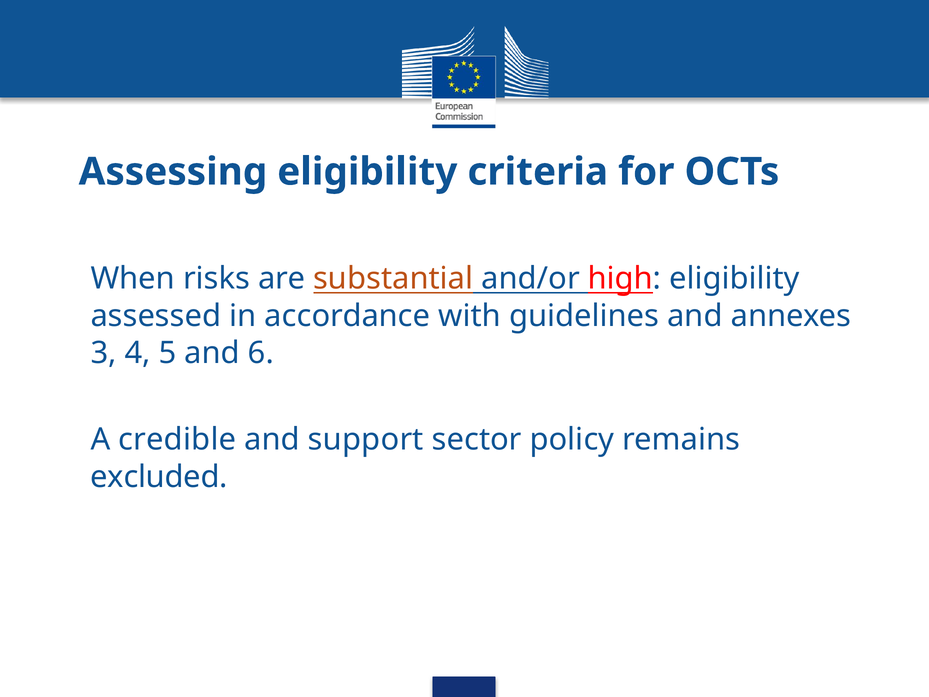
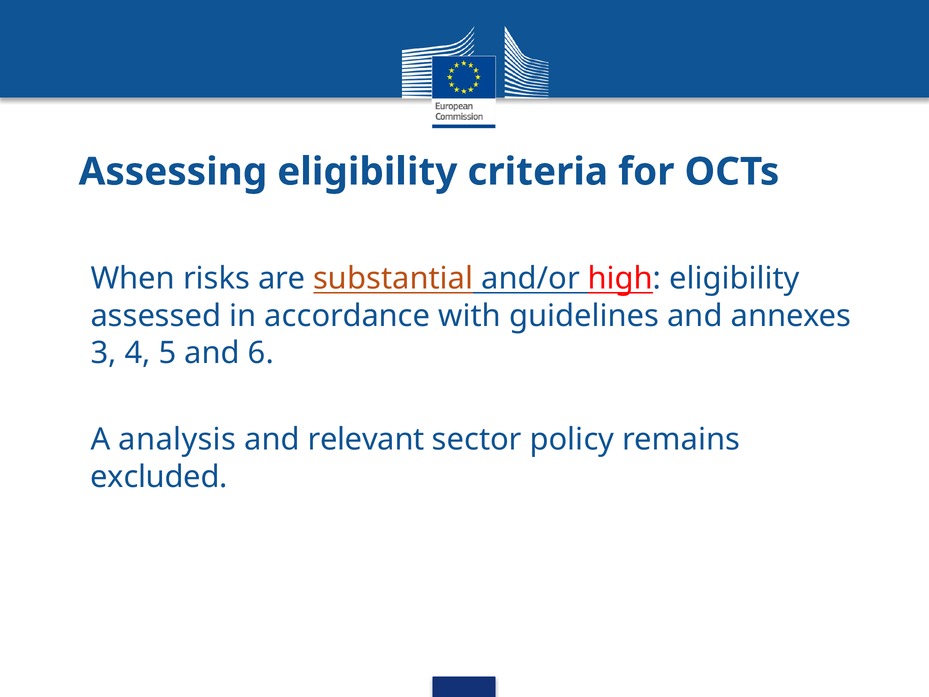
credible: credible -> analysis (177, 440)
support: support -> relevant (366, 440)
